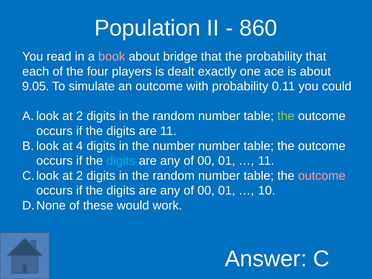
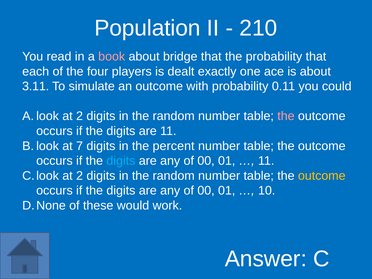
860: 860 -> 210 (258, 28)
9.05: 9.05 -> 3.11 (36, 86)
the colour: light green -> pink (286, 116)
4: 4 -> 7 (80, 146)
the number: number -> percent (174, 146)
outcome colour: pink -> yellow (322, 176)
